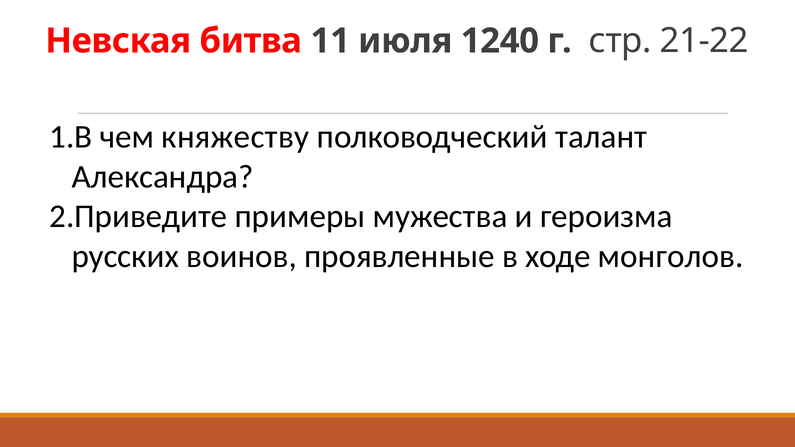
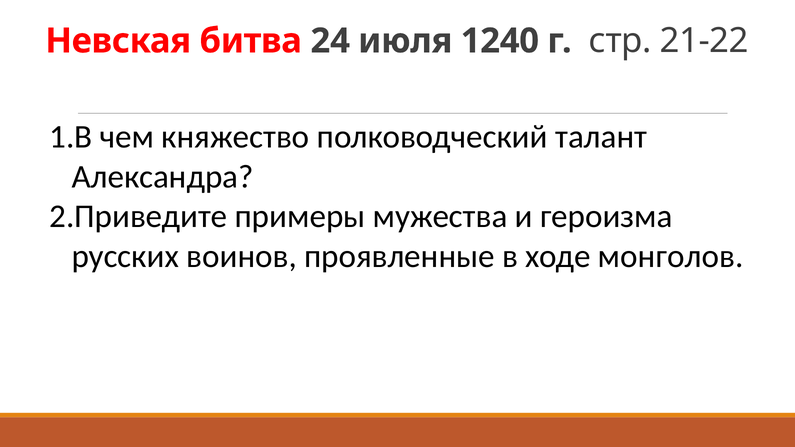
11: 11 -> 24 (330, 41)
княжеству: княжеству -> княжество (235, 137)
